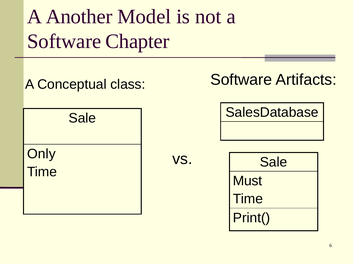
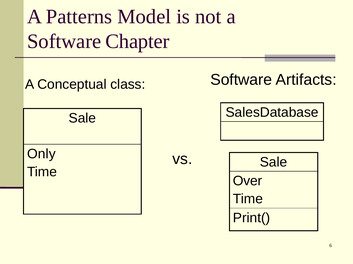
Another: Another -> Patterns (79, 17)
Must: Must -> Over (248, 181)
